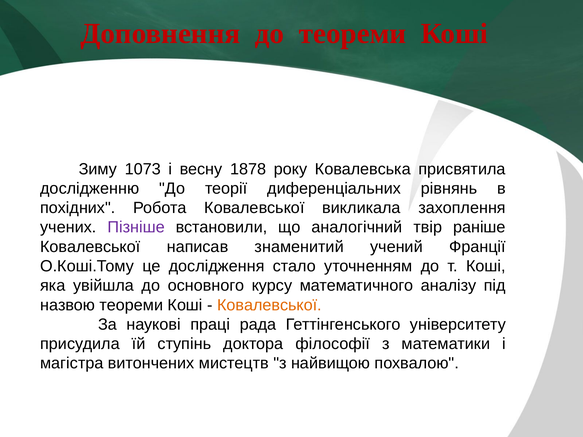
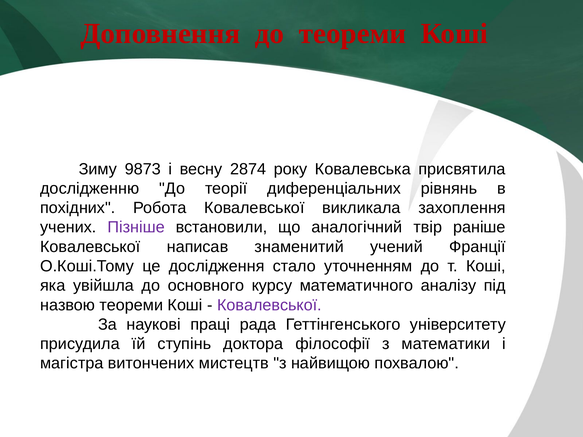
1073: 1073 -> 9873 (143, 169)
1878: 1878 -> 2874 (248, 169)
Ковалевської colour: orange -> purple (269, 305)
